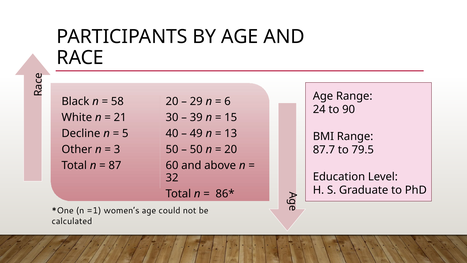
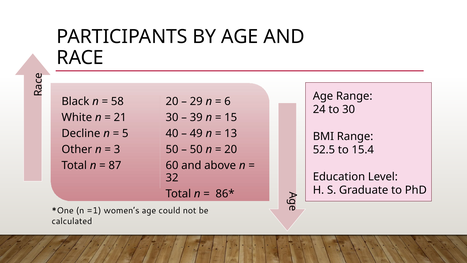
to 90: 90 -> 30 (349, 109)
87.7: 87.7 -> 52.5 (324, 150)
79.5: 79.5 -> 15.4 (363, 150)
